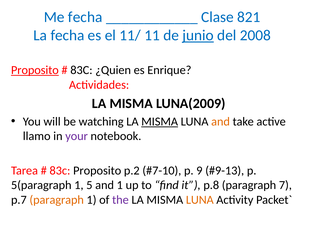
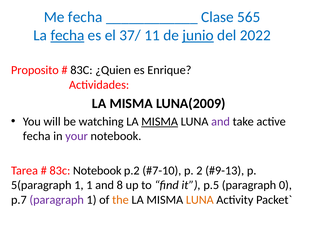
821: 821 -> 565 (249, 17)
fecha underline: none -> present (67, 35)
11/: 11/ -> 37/ (130, 35)
2008: 2008 -> 2022 (255, 35)
Proposito underline: present -> none (35, 70)
and colour: orange -> purple (221, 122)
llamo: llamo -> fecha (37, 136)
83c Proposito: Proposito -> Notebook (97, 171)
9: 9 -> 2 (199, 171)
1 5: 5 -> 1 (89, 185)
and 1: 1 -> 8 (120, 185)
p.8: p.8 -> p.5 (211, 185)
7: 7 -> 0 (285, 185)
paragraph colour: orange -> purple (57, 200)
the colour: purple -> orange (120, 200)
